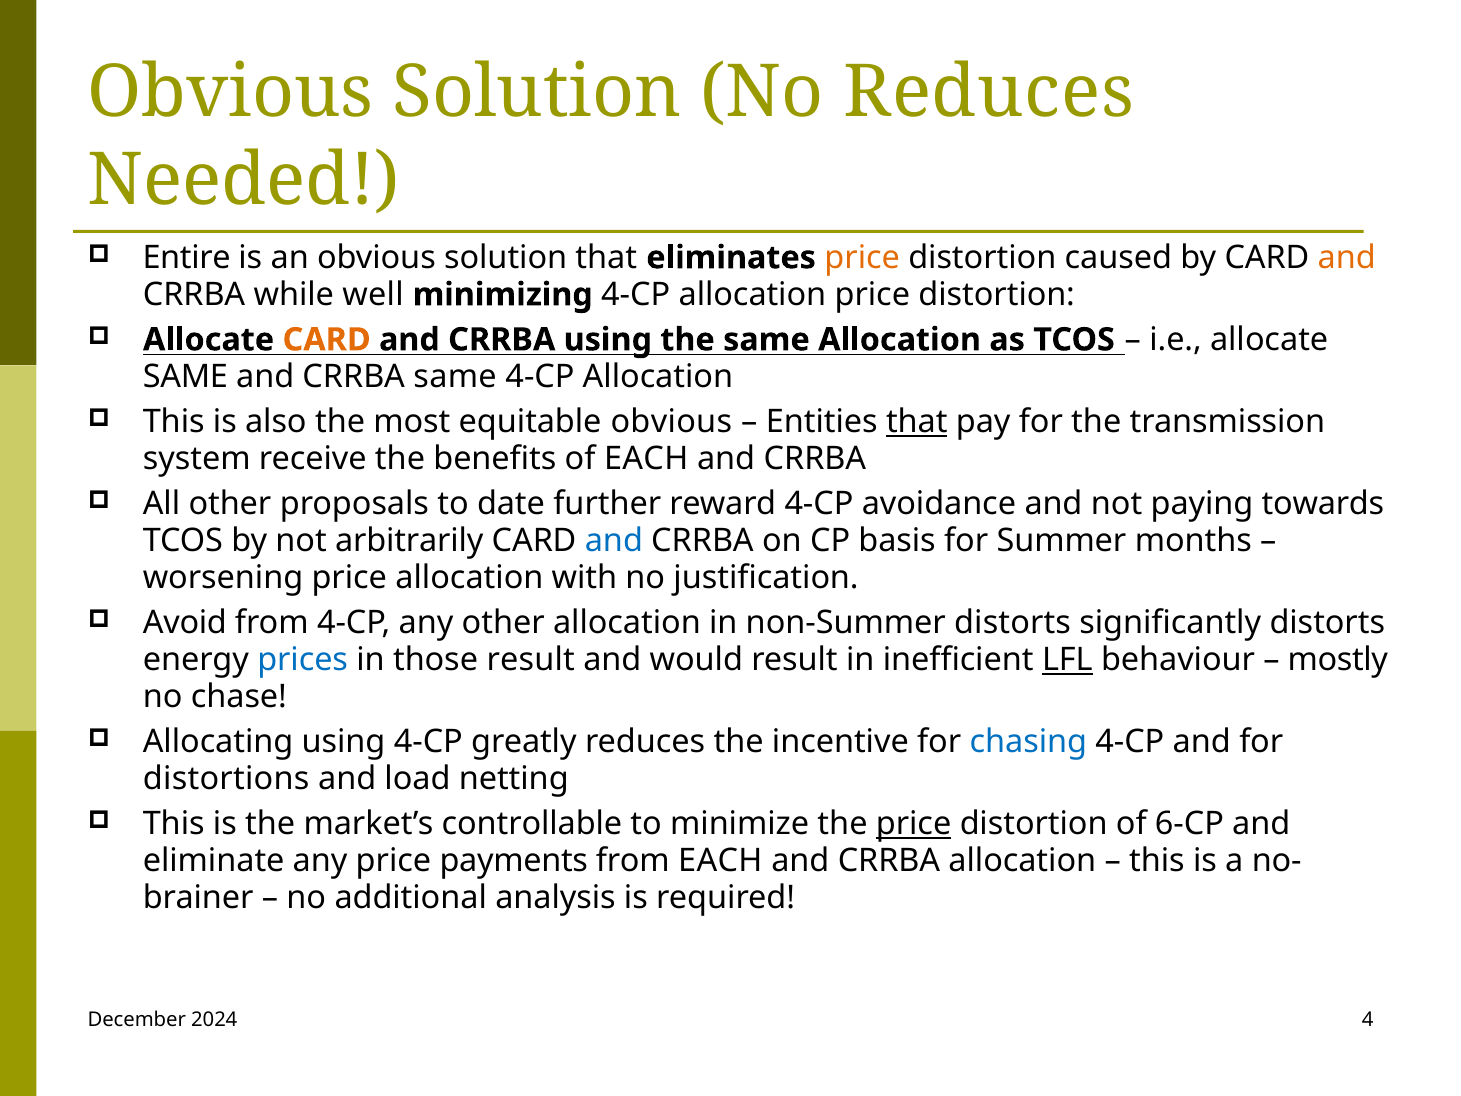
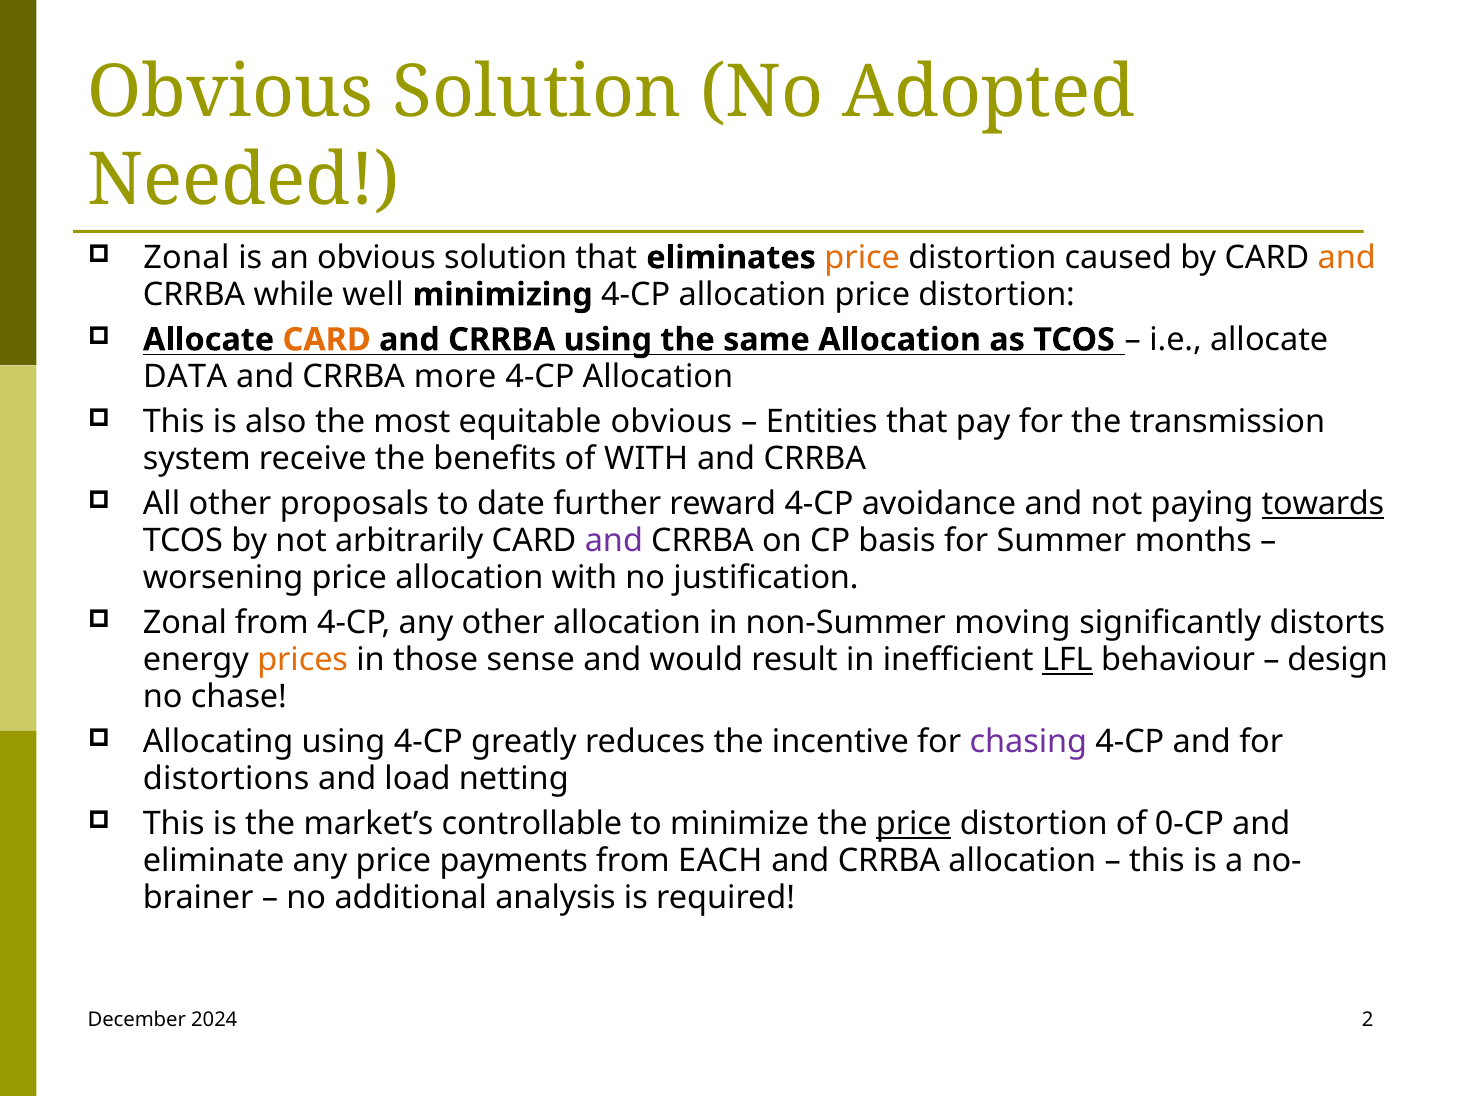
No Reduces: Reduces -> Adopted (989, 93)
Entire: Entire -> Zonal (186, 258)
SAME: SAME -> DATA (185, 377)
CRRBA same: same -> more (455, 377)
that underline: present -> none (917, 422)
of EACH: EACH -> WITH (646, 459)
towards underline: none -> present (1323, 504)
and colour: blue -> purple (614, 541)
Avoid: Avoid -> Zonal (185, 623)
non-Summer distorts: distorts -> moving (1012, 623)
prices colour: blue -> orange (303, 660)
those result: result -> sense (531, 660)
mostly: mostly -> design (1338, 660)
chasing colour: blue -> purple (1028, 742)
6-CP: 6-CP -> 0-CP (1189, 824)
4: 4 -> 2 (1368, 1019)
